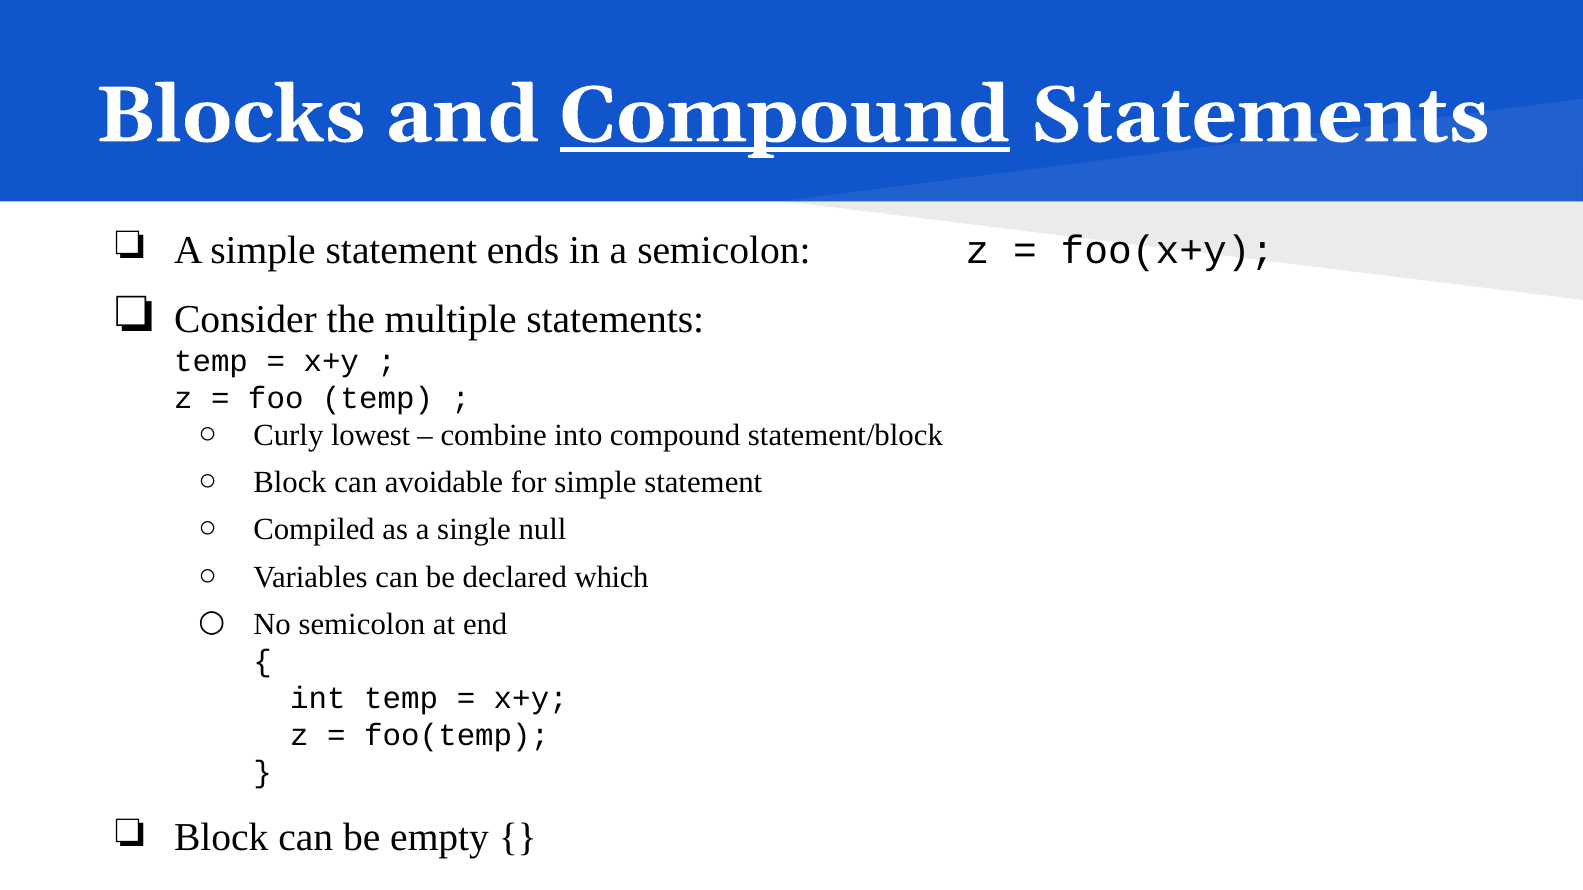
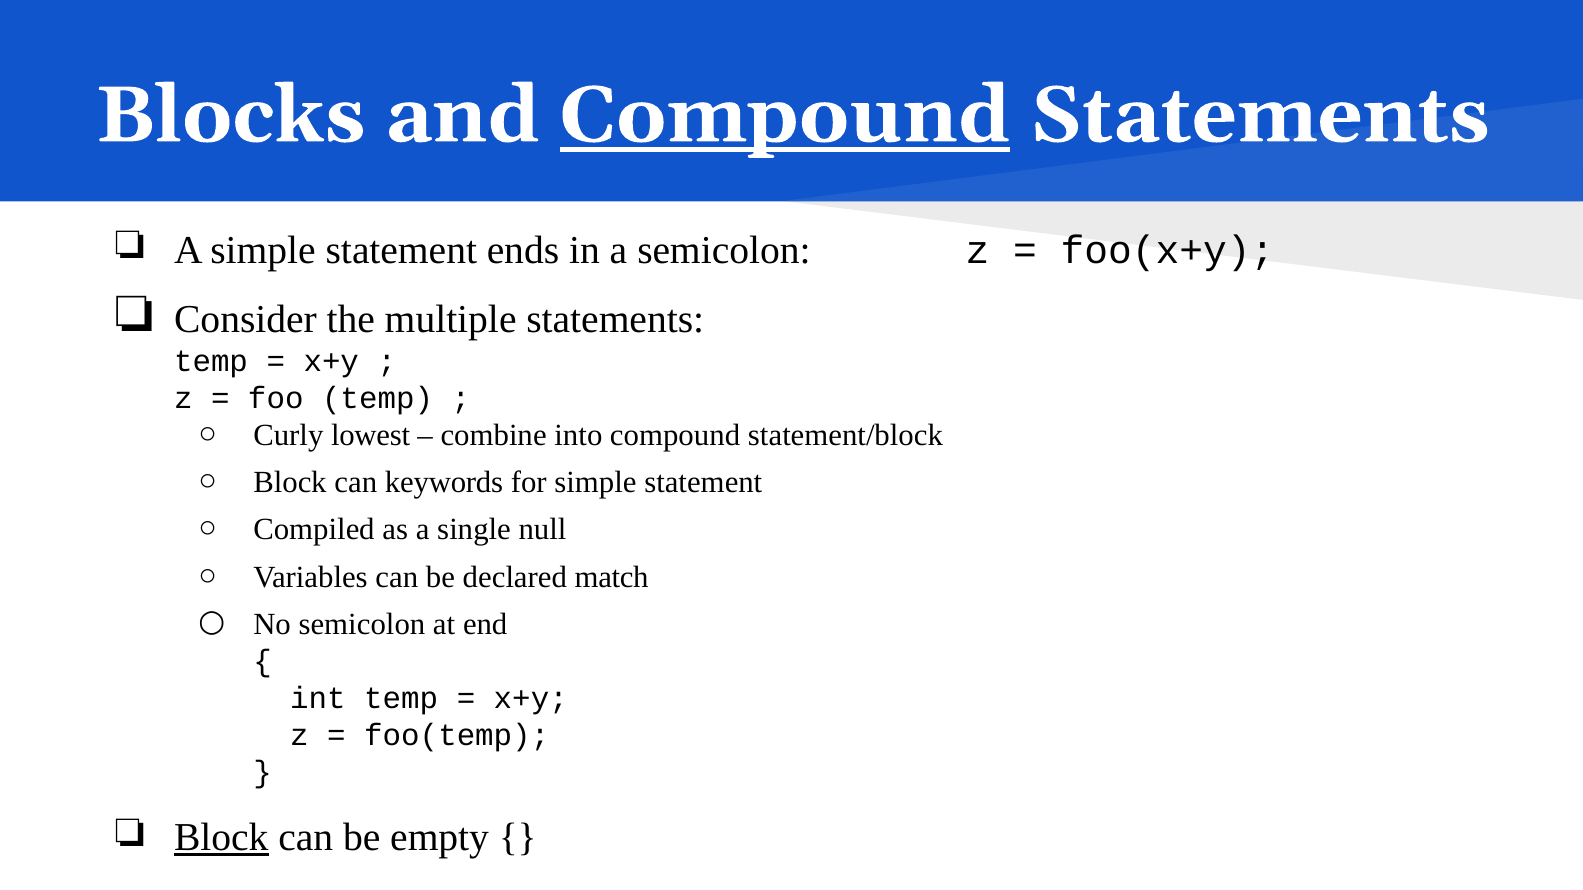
avoidable: avoidable -> keywords (444, 483)
which: which -> match (612, 578)
Block underline: none -> present (221, 838)
